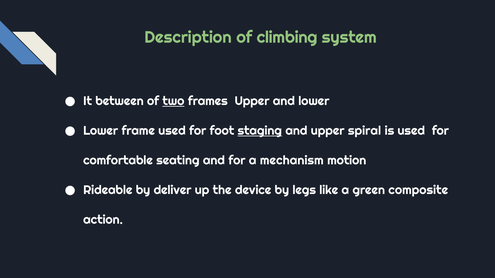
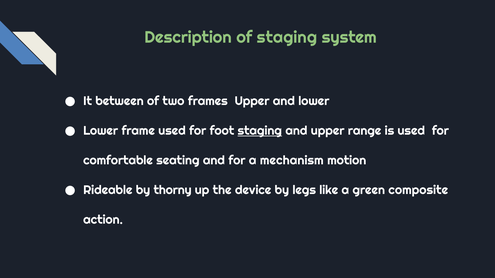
of climbing: climbing -> staging (287, 37)
two underline: present -> none (173, 101)
spiral: spiral -> range (365, 131)
deliver: deliver -> thorny (173, 190)
